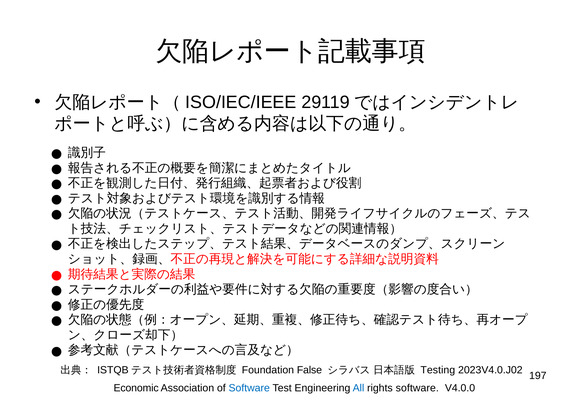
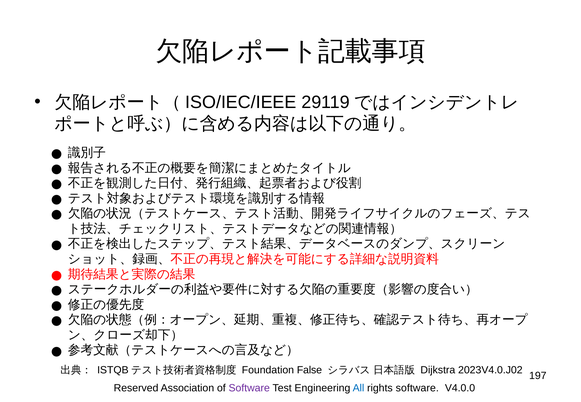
Testing: Testing -> Dijkstra (438, 370)
Economic: Economic -> Reserved (136, 388)
Software colour: blue -> purple (249, 388)
